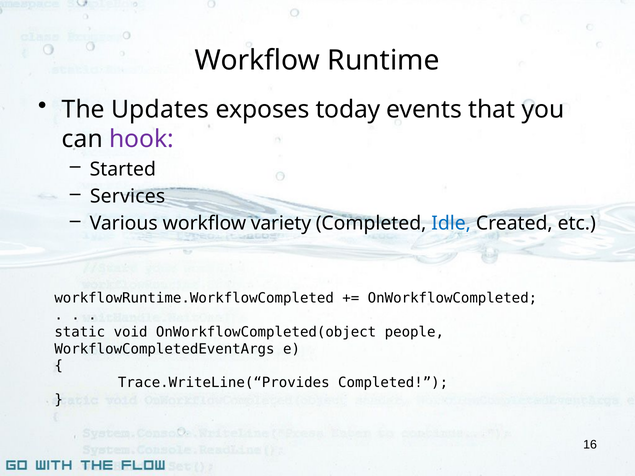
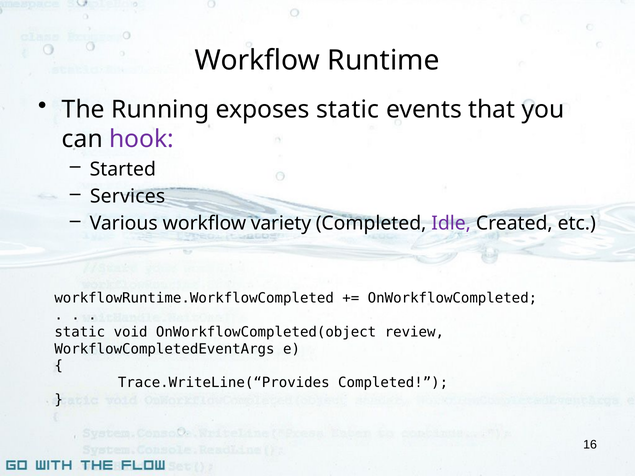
Updates: Updates -> Running (160, 110)
exposes today: today -> static (348, 110)
Idle colour: blue -> purple (451, 224)
people: people -> review (414, 332)
